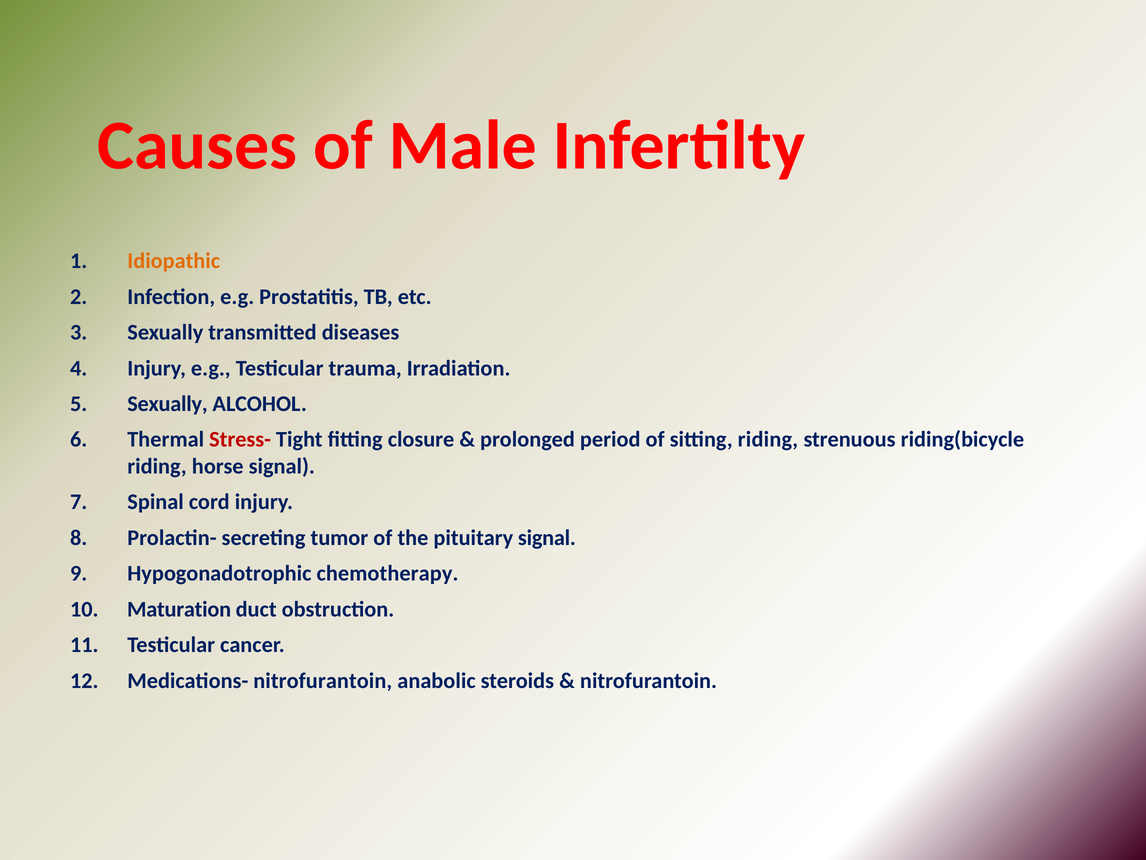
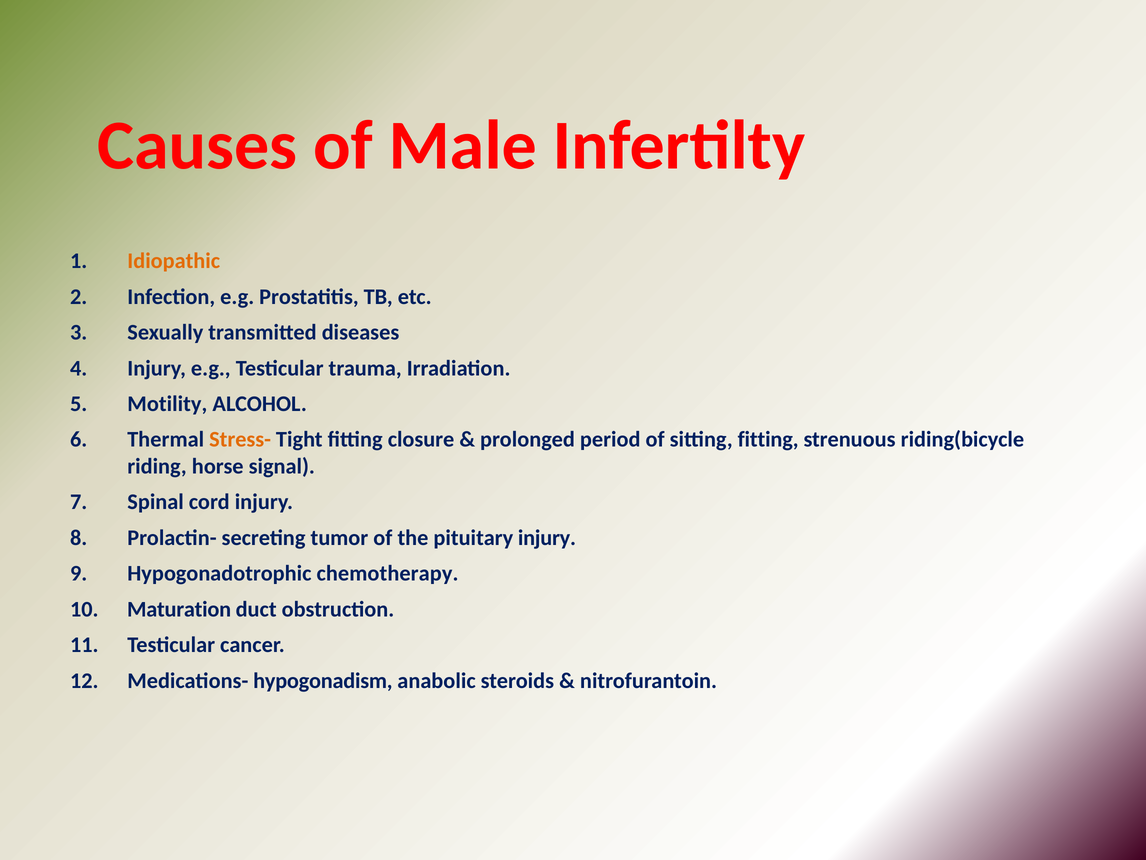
Sexually: Sexually -> Motility (167, 404)
Stress- colour: red -> orange (240, 439)
sitting riding: riding -> fitting (768, 439)
pituitary signal: signal -> injury (547, 537)
Medications- nitrofurantoin: nitrofurantoin -> hypogonadism (323, 680)
